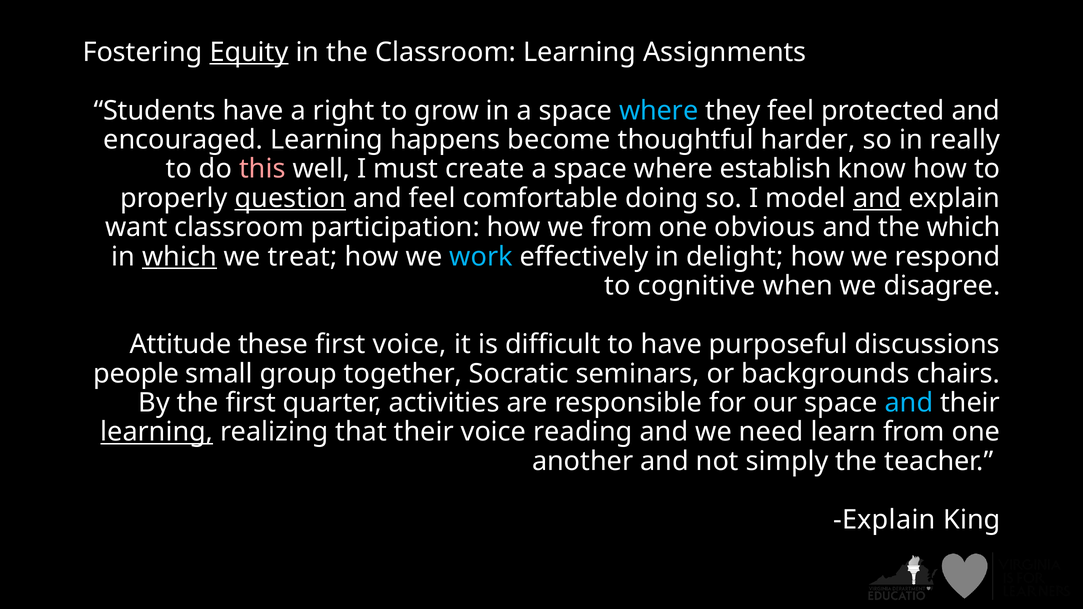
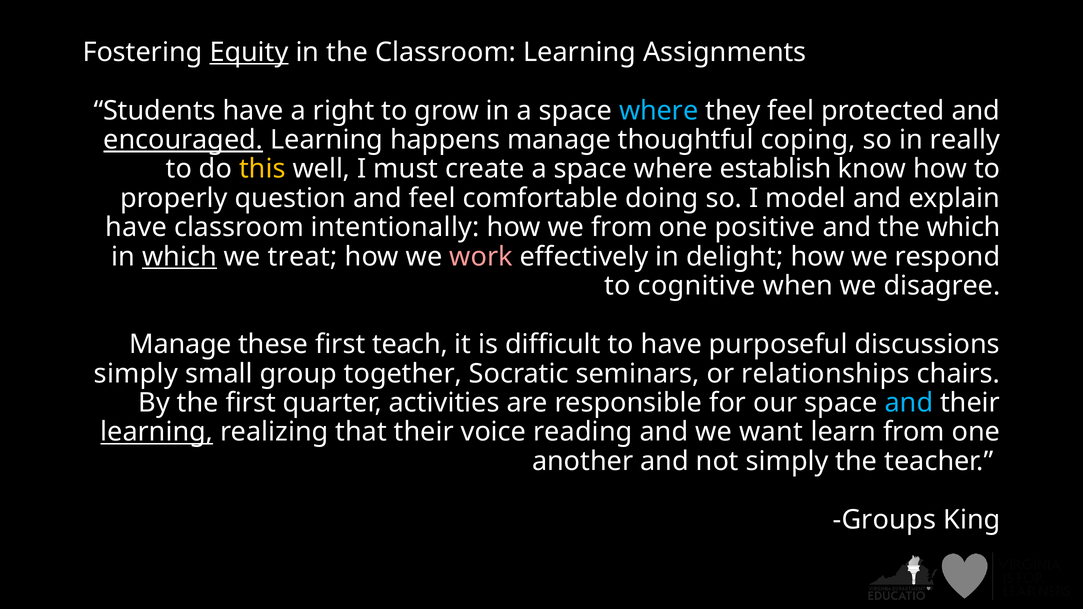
encouraged underline: none -> present (183, 140)
happens become: become -> manage (559, 140)
harder: harder -> coping (808, 140)
this colour: pink -> yellow (262, 169)
question underline: present -> none (290, 198)
and underline: present -> none (877, 198)
want: want -> have (136, 228)
participation: participation -> intentionally (395, 228)
obvious: obvious -> positive (765, 228)
work colour: light blue -> pink (481, 257)
Attitude: Attitude -> Manage (181, 344)
first voice: voice -> teach (410, 344)
people: people -> simply (136, 374)
backgrounds: backgrounds -> relationships (825, 374)
need: need -> want (771, 432)
Explain: Explain -> Groups (884, 520)
